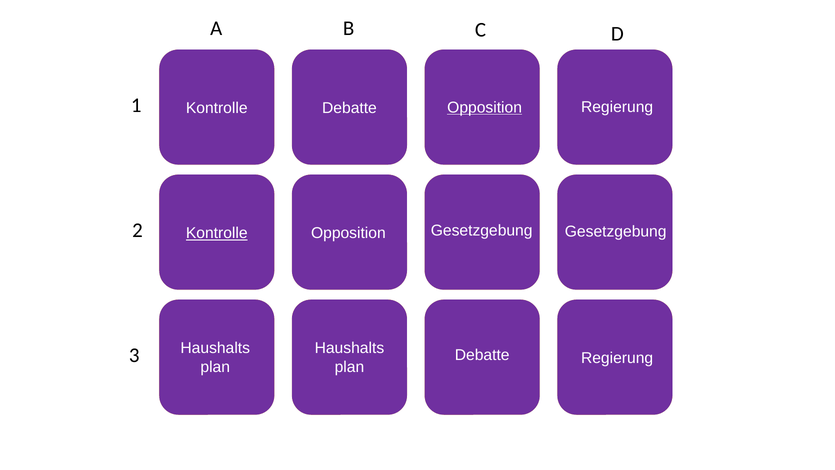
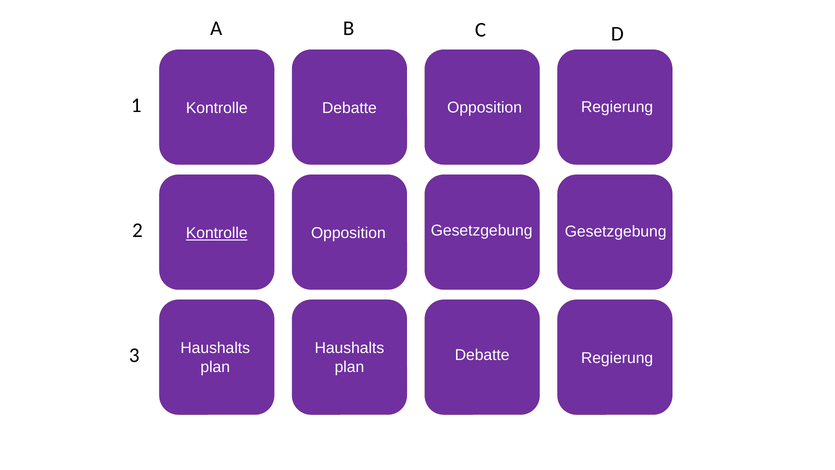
Opposition underline: present -> none (485, 107)
